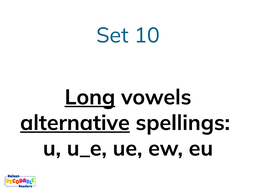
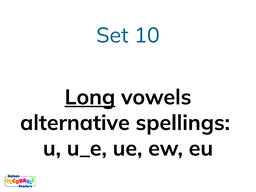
alternative underline: present -> none (75, 123)
